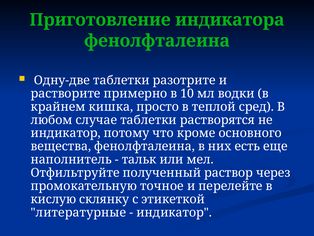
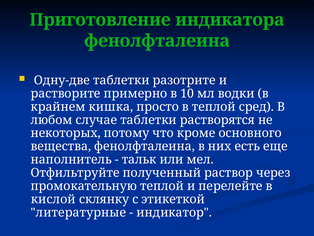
индикатор: индикатор -> некоторых (66, 133)
промокательную точное: точное -> теплой (162, 186)
кислую: кислую -> кислой (53, 199)
